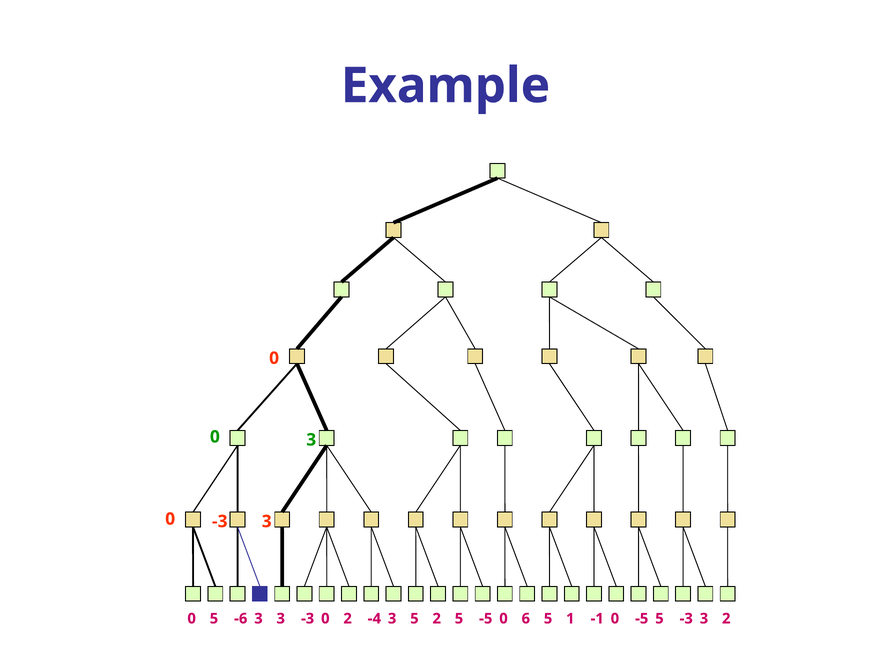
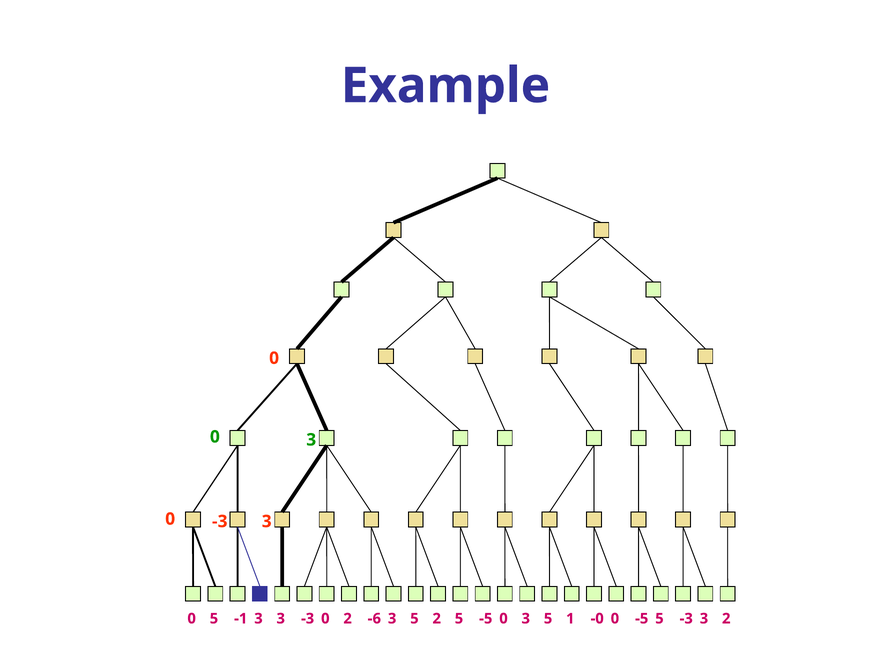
-6: -6 -> -1 (241, 619)
-4: -4 -> -6 (374, 619)
6: 6 -> 3 (526, 619)
-1: -1 -> -0 (597, 619)
